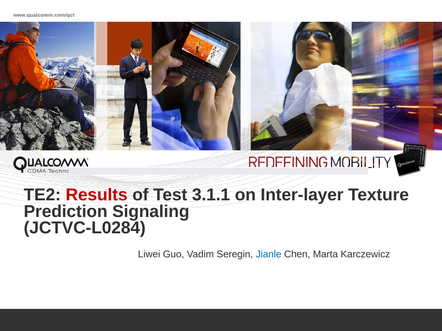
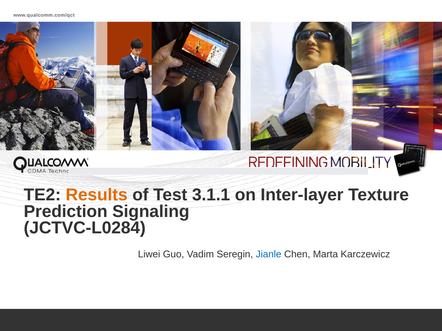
Results colour: red -> orange (97, 195)
